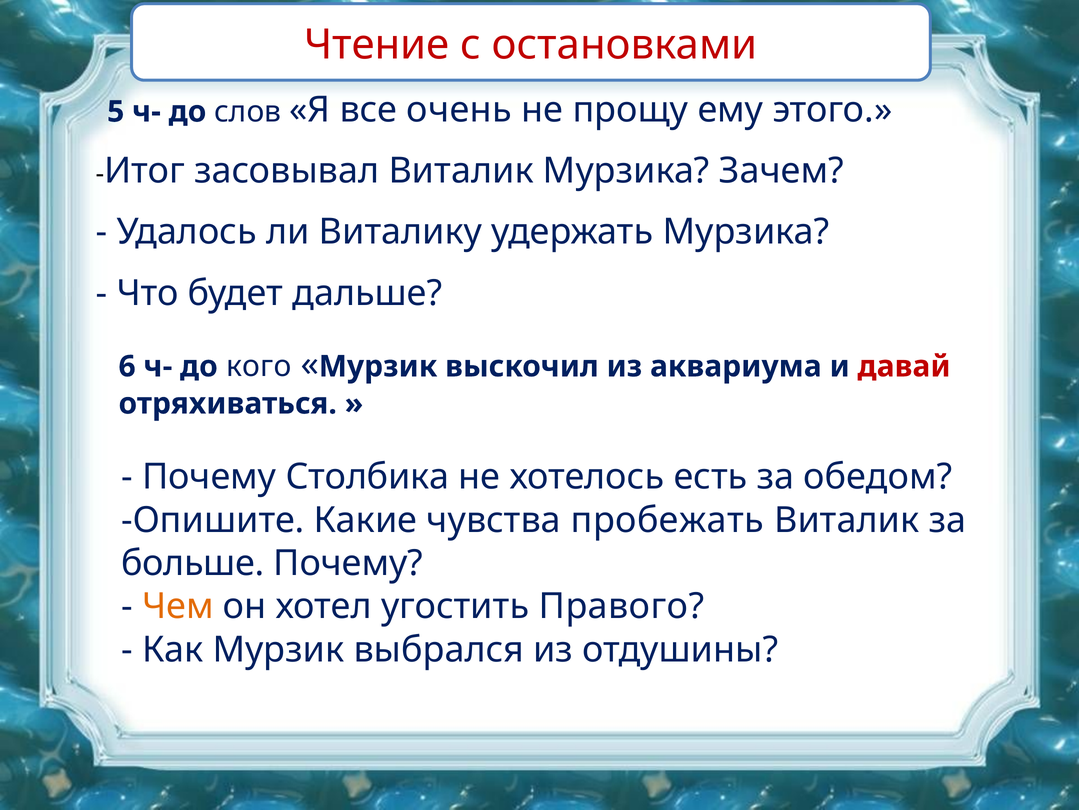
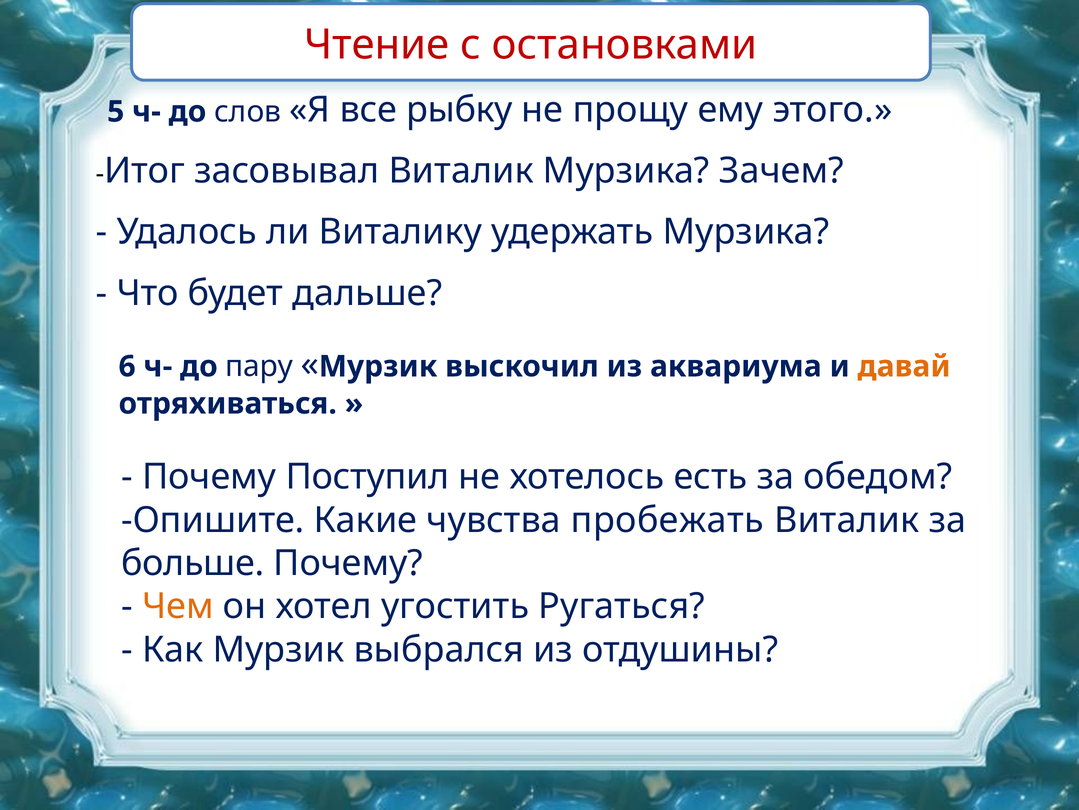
очень: очень -> рыбку (459, 110)
кого: кого -> пару (259, 366)
давай colour: red -> orange (904, 366)
Столбика: Столбика -> Поступил (367, 476)
Правого: Правого -> Ругаться (622, 606)
